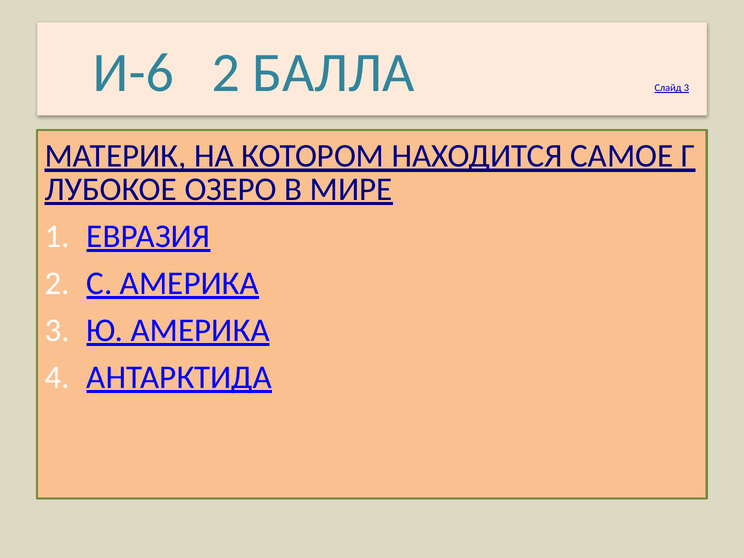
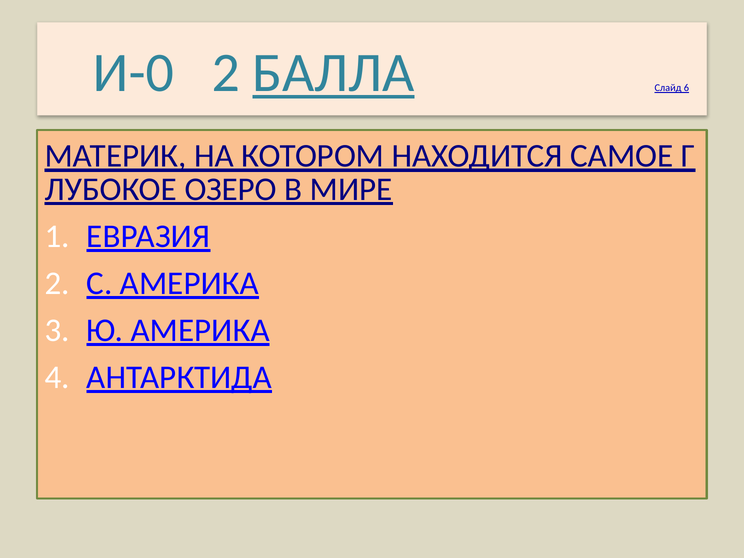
И-6: И-6 -> И-0 (133, 73)
БАЛЛА underline: none -> present (334, 73)
Слайд 3: 3 -> 6 (686, 88)
